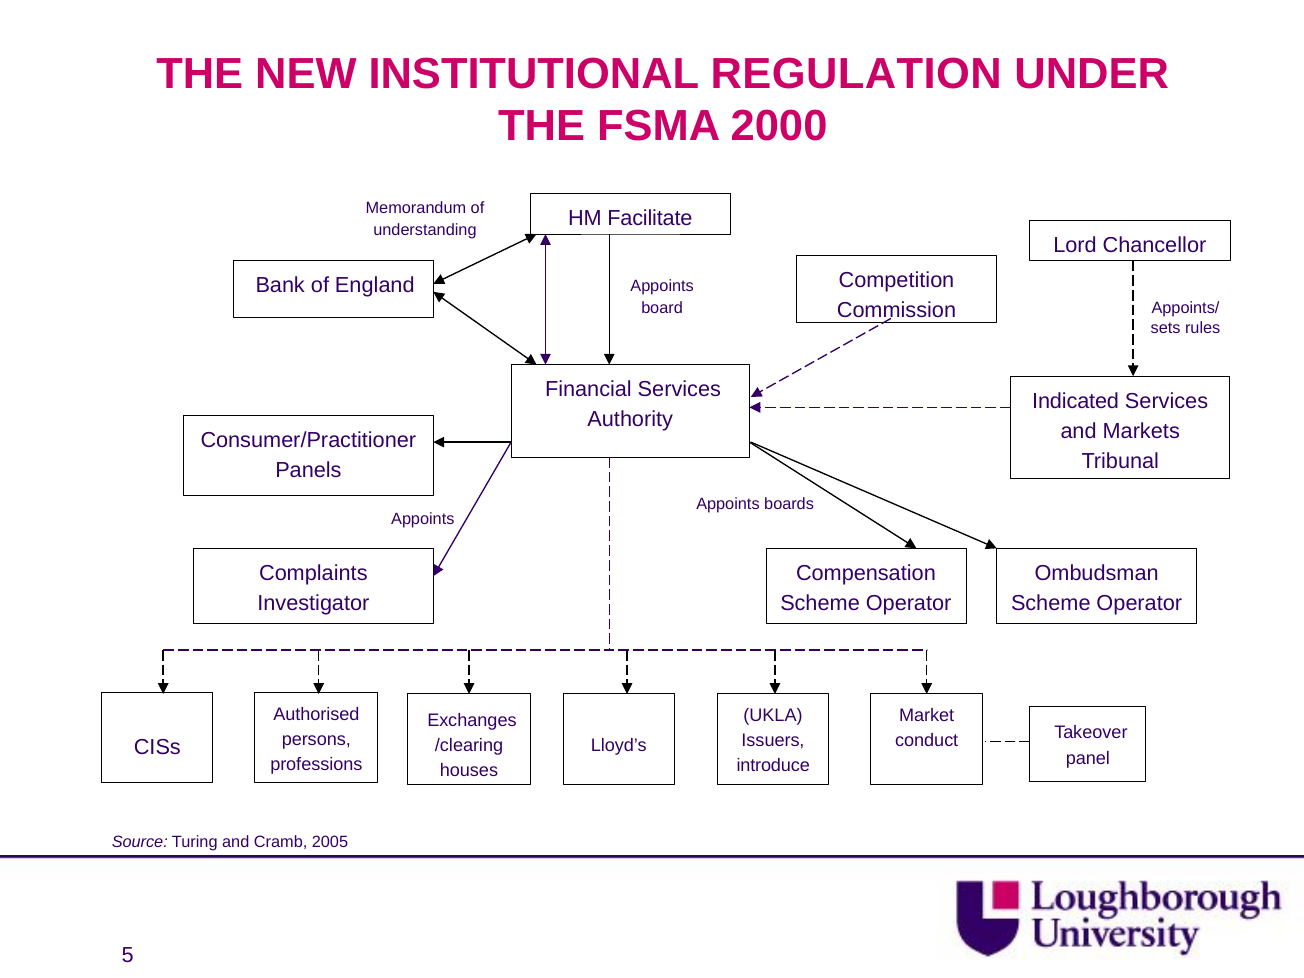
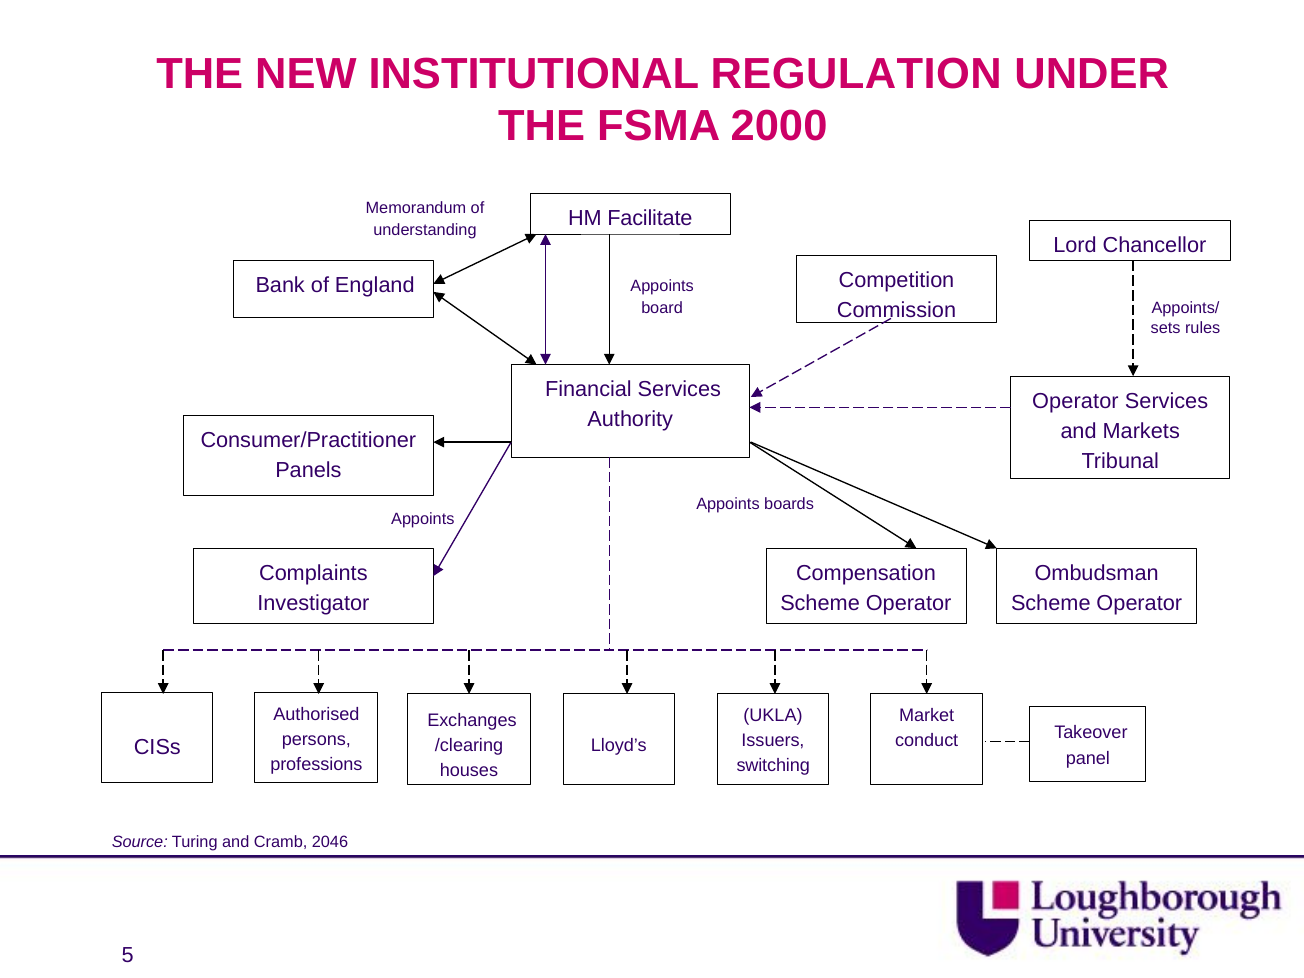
Indicated: Indicated -> Operator (1075, 401)
introduce: introduce -> switching (773, 766)
2005: 2005 -> 2046 (330, 842)
